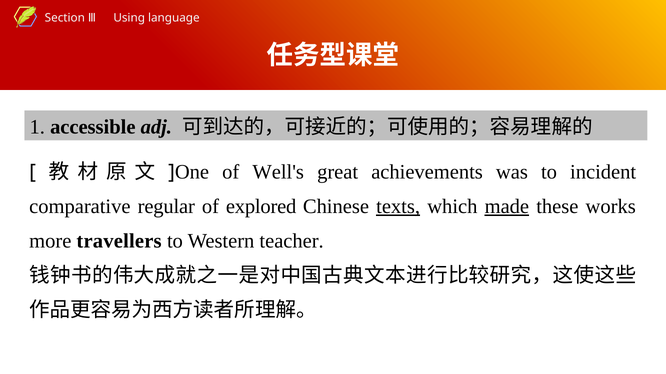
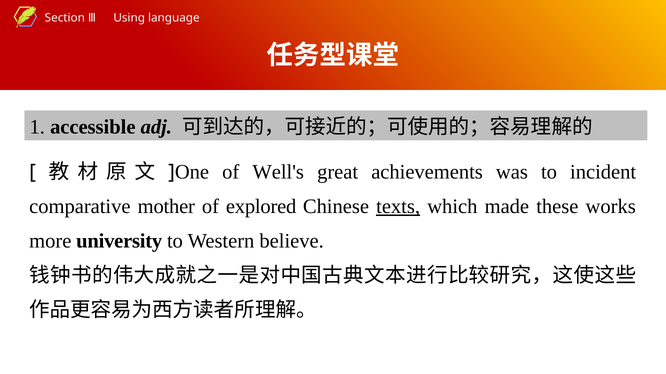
regular: regular -> mother (166, 207)
made underline: present -> none (507, 207)
travellers: travellers -> university (119, 241)
teacher: teacher -> believe (292, 241)
